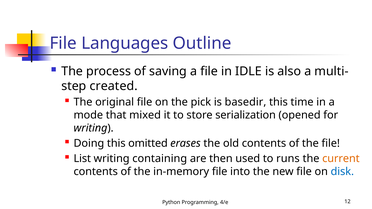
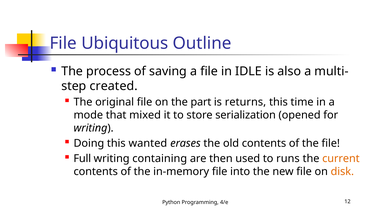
Languages: Languages -> Ubiquitous (125, 43)
pick: pick -> part (201, 102)
basedir: basedir -> returns (245, 102)
omitted: omitted -> wanted (148, 143)
List: List -> Full (82, 159)
disk colour: blue -> orange (342, 172)
